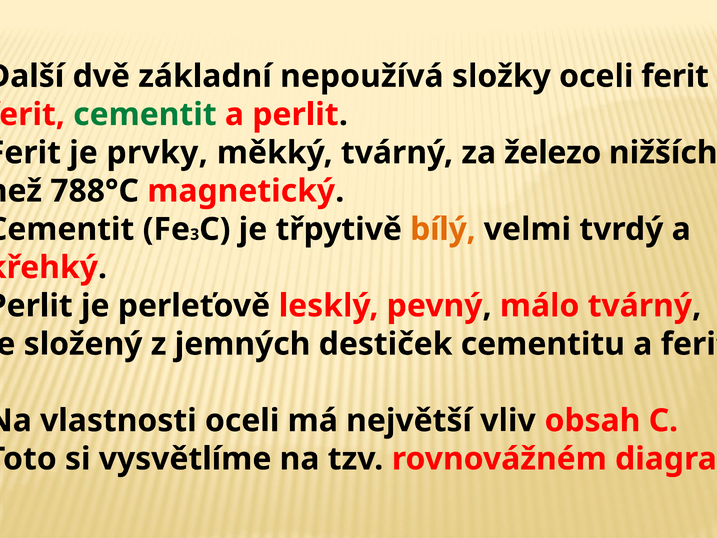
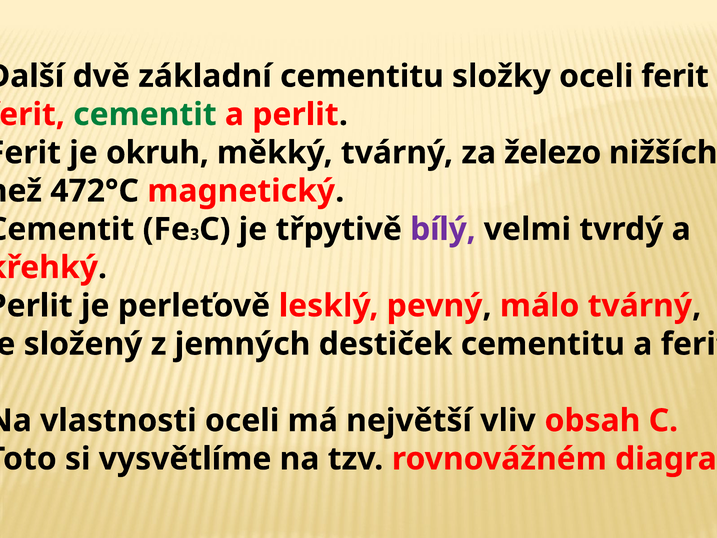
základní nepoužívá: nepoužívá -> cementitu (362, 76)
prvky: prvky -> okruh (157, 153)
788°C: 788°C -> 472°C (95, 191)
bílý colour: orange -> purple (443, 229)
